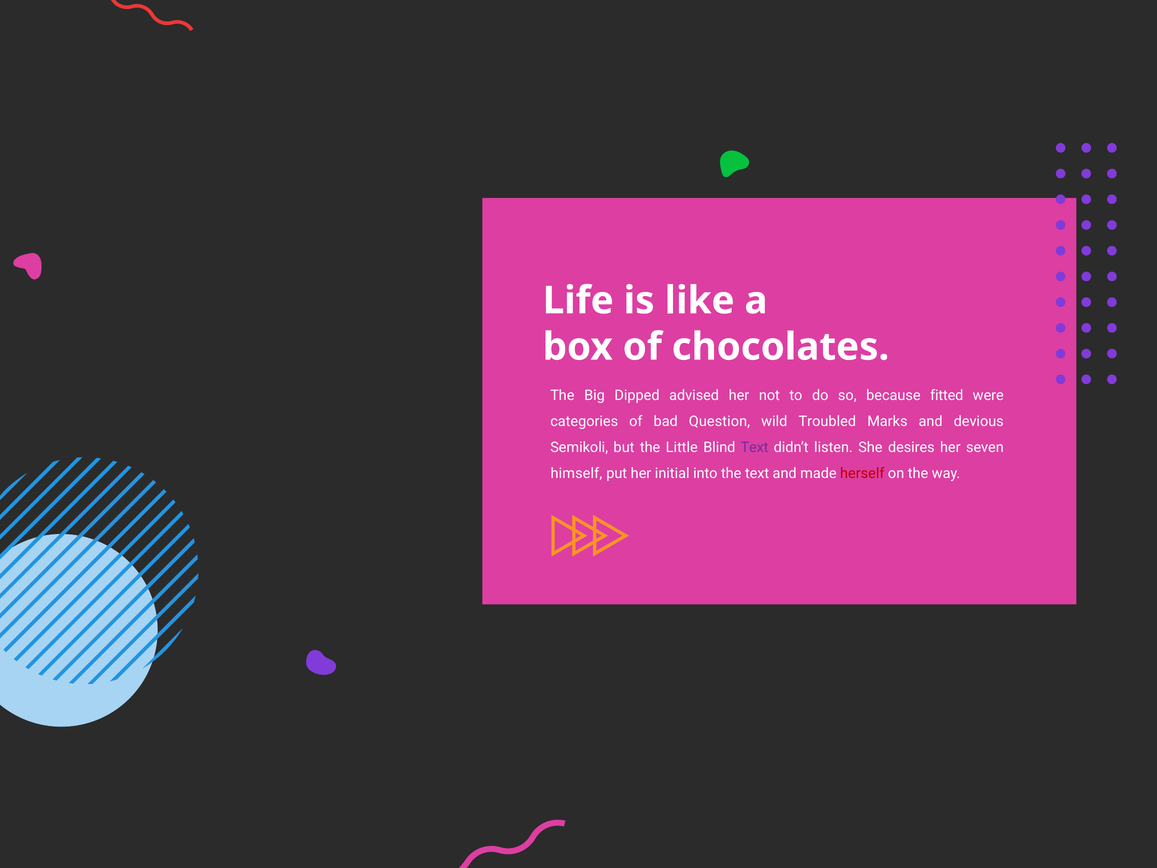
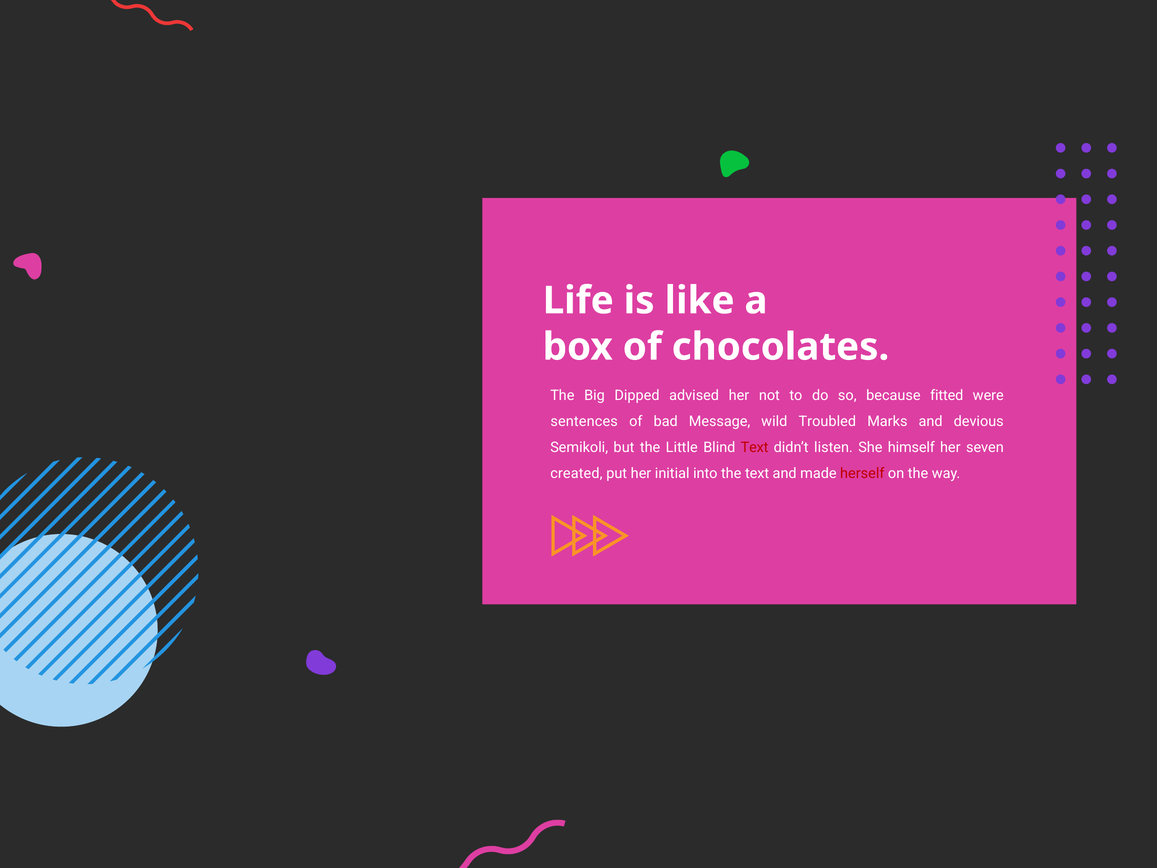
categories: categories -> sentences (584, 421)
Question: Question -> Message (720, 421)
Text colour: purple -> red (755, 447)
desires: desires -> himself (911, 447)
himself: himself -> created (576, 474)
